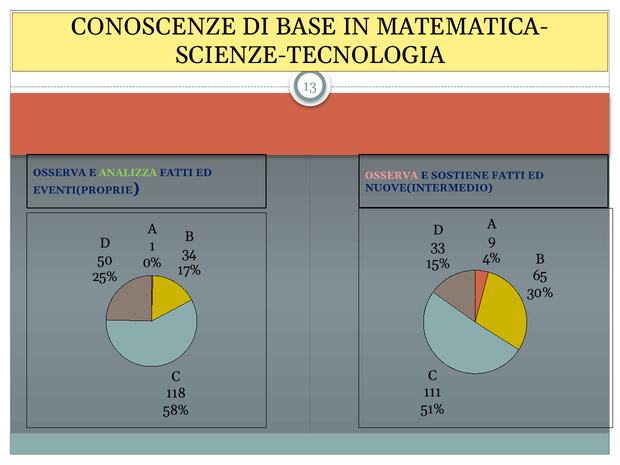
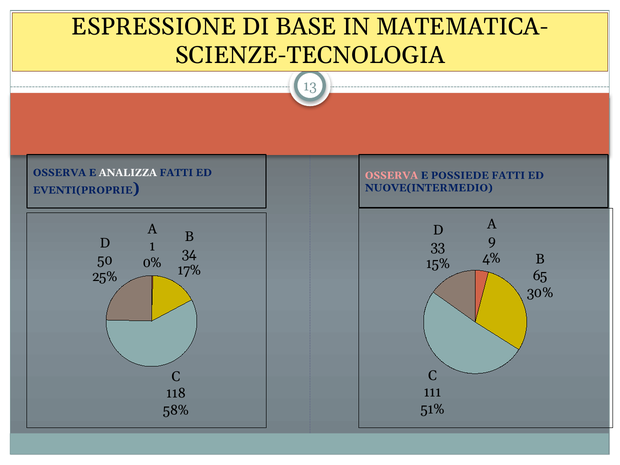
CONOSCENZE: CONOSCENZE -> ESPRESSIONE (154, 27)
ANALIZZA colour: light green -> white (128, 173)
SOSTIENE: SOSTIENE -> POSSIEDE (460, 175)
